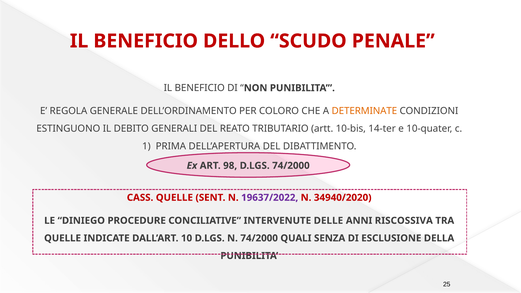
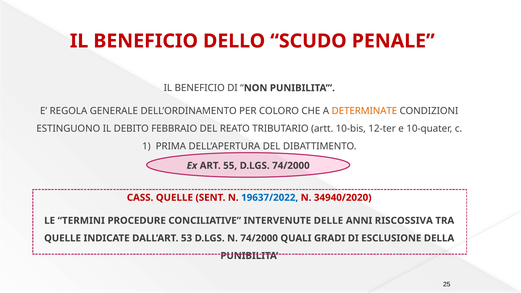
GENERALI: GENERALI -> FEBBRAIO (174, 129)
14-ter: 14-ter -> 12-ter (382, 129)
98: 98 -> 55 (230, 166)
19637/2022 colour: purple -> blue (270, 198)
DINIEGO: DINIEGO -> TERMINI (81, 221)
10: 10 -> 53 (187, 238)
SENZA: SENZA -> GRADI (330, 238)
